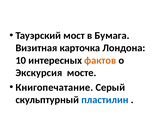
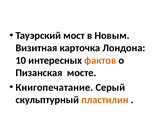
Бумага: Бумага -> Новым (112, 36)
Экскурсия: Экскурсия -> Пизанская (39, 73)
пластилин colour: blue -> orange (105, 100)
